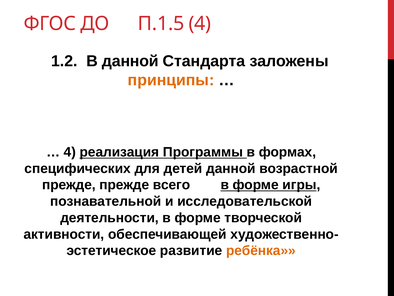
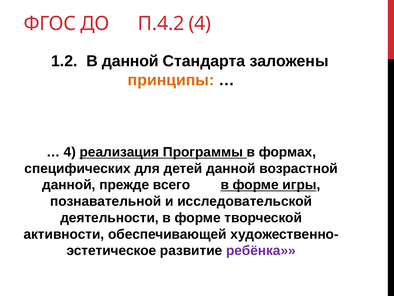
П.1.5: П.1.5 -> П.4.2 (161, 24)
прежде: прежде -> данной (69, 185)
ребёнка colour: orange -> purple (261, 250)
